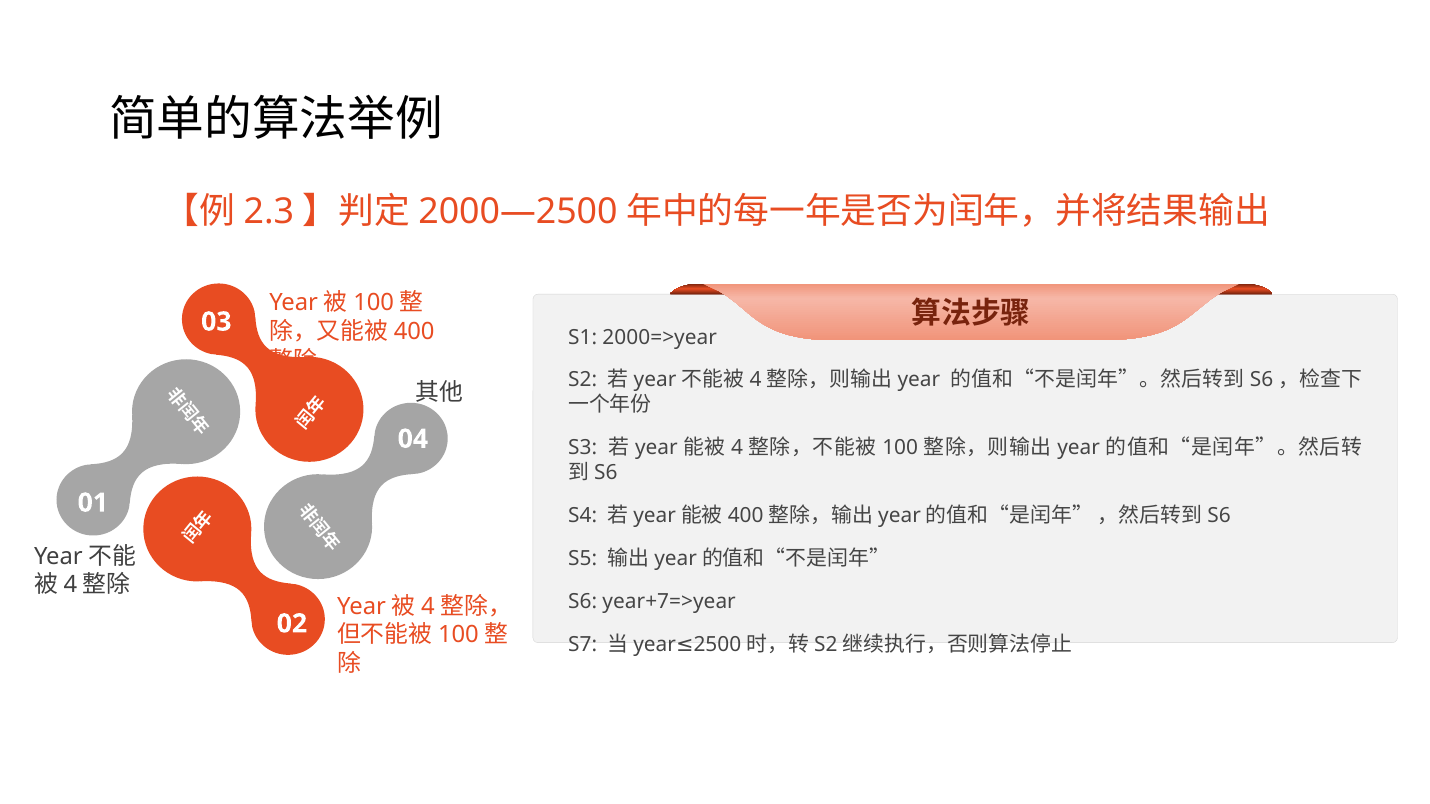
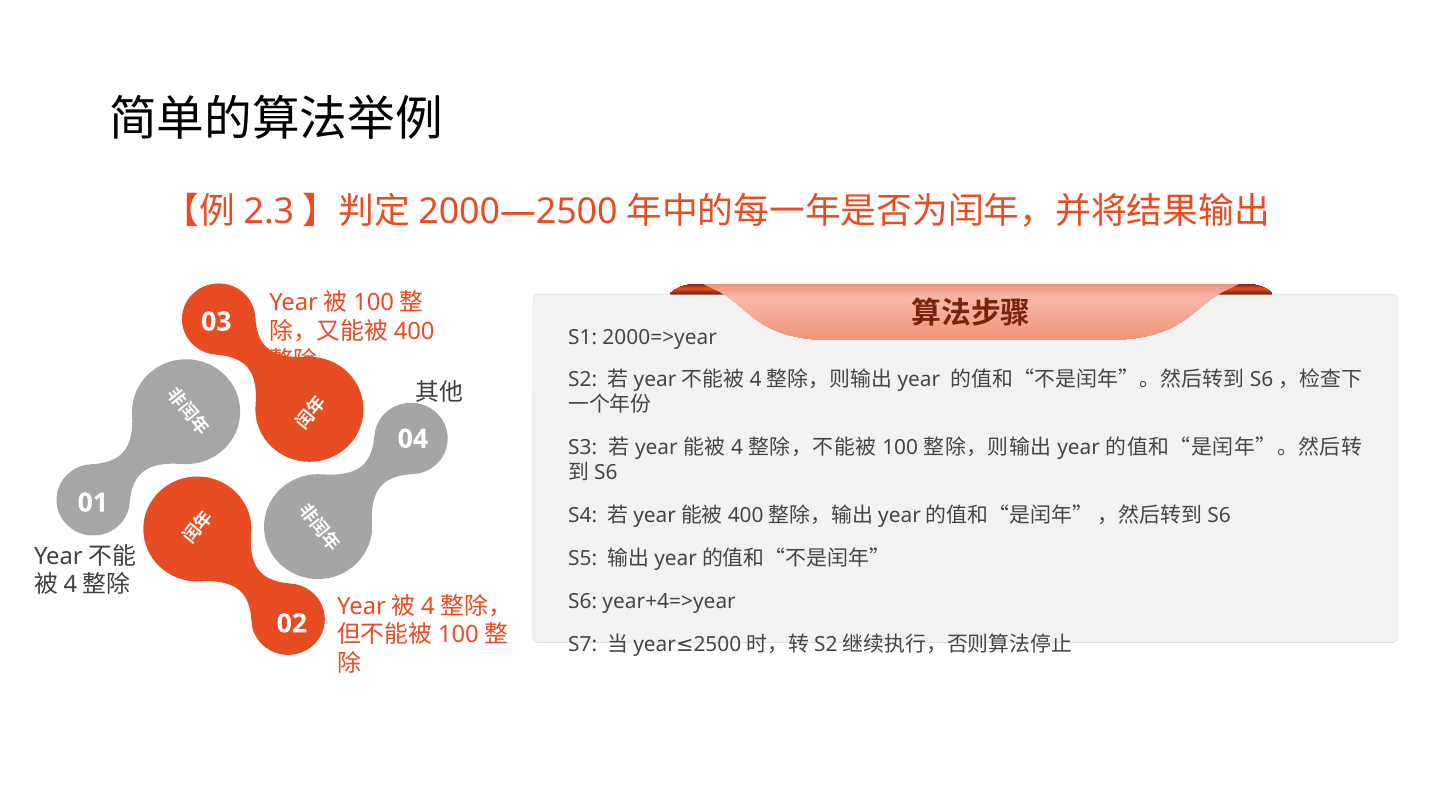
year+7=>year: year+7=>year -> year+4=>year (669, 602)
